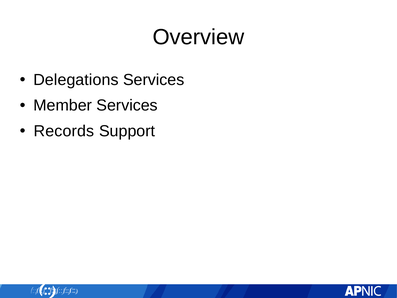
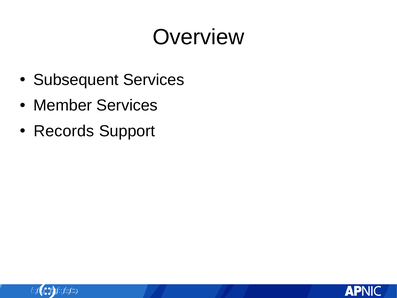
Delegations: Delegations -> Subsequent (76, 80)
